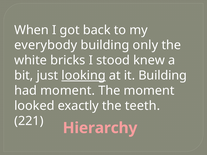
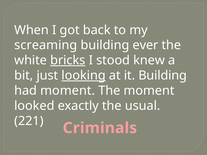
everybody: everybody -> screaming (46, 45)
only: only -> ever (145, 45)
bricks underline: none -> present (68, 60)
teeth: teeth -> usual (143, 106)
Hierarchy: Hierarchy -> Criminals (100, 128)
